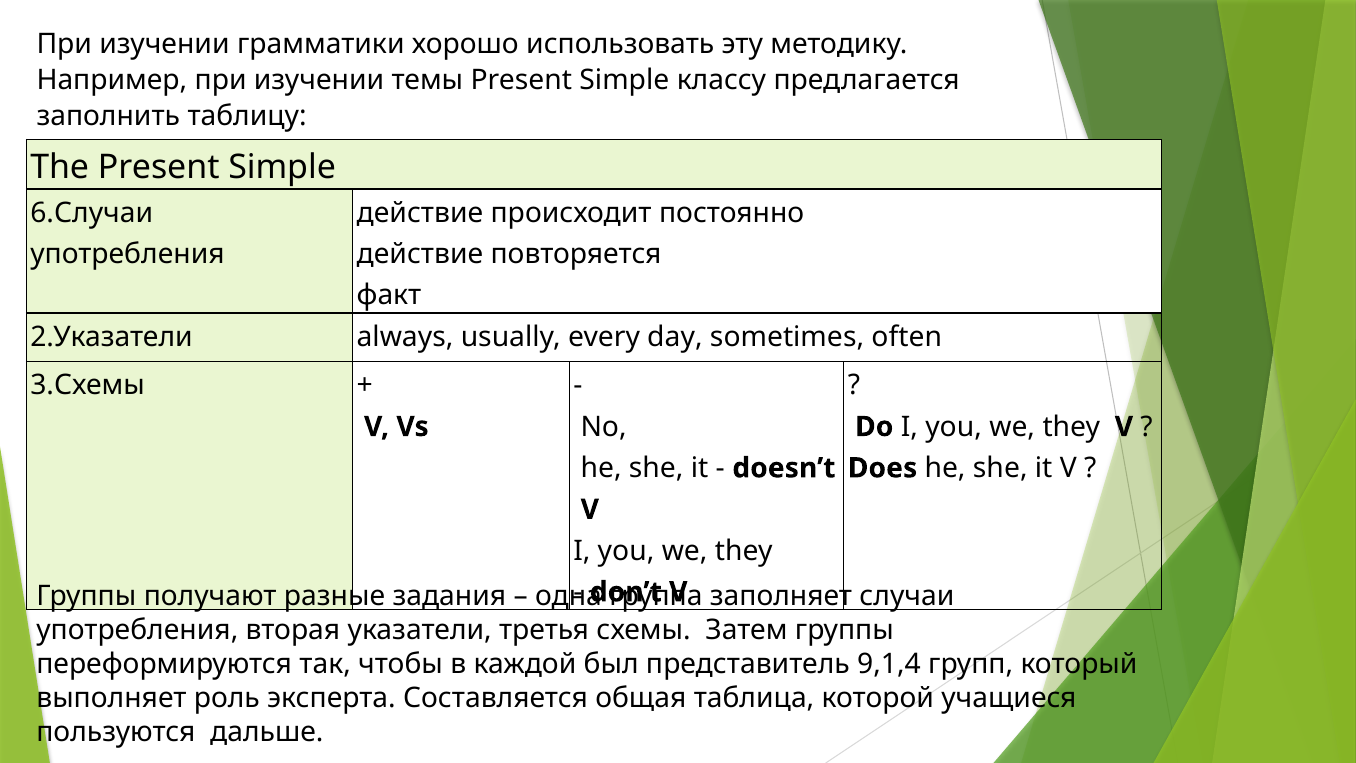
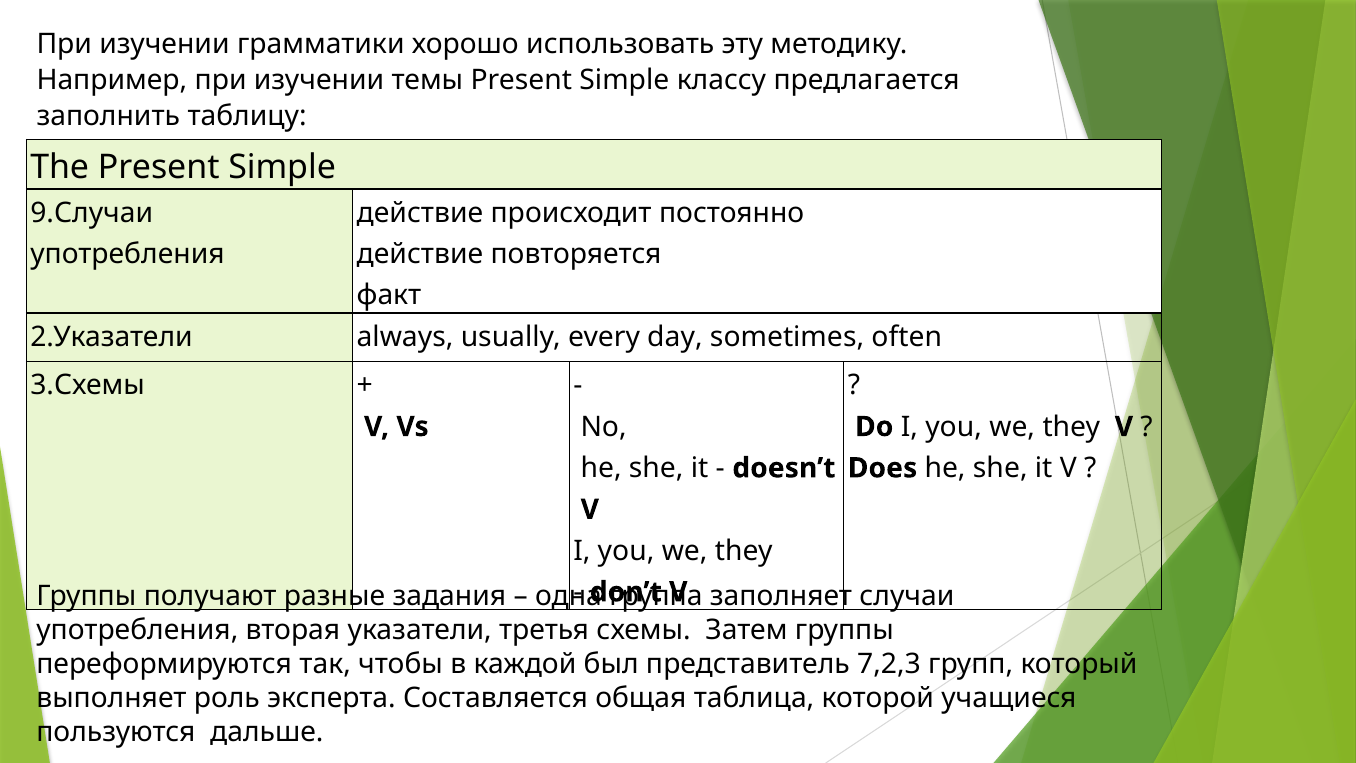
6.Случаи: 6.Случаи -> 9.Случаи (92, 213)
9,1,4: 9,1,4 -> 7,2,3 (889, 664)
